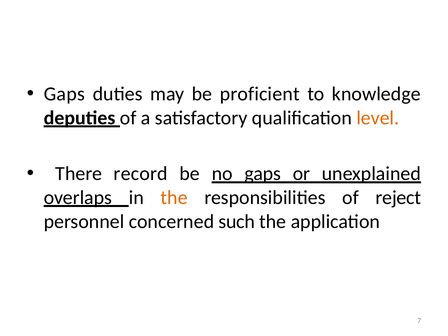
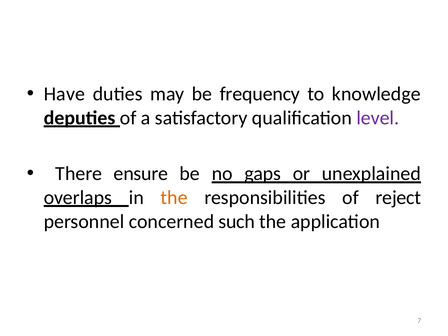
Gaps: Gaps -> Have (64, 94)
proficient: proficient -> frequency (260, 94)
level colour: orange -> purple (378, 118)
record: record -> ensure (141, 174)
